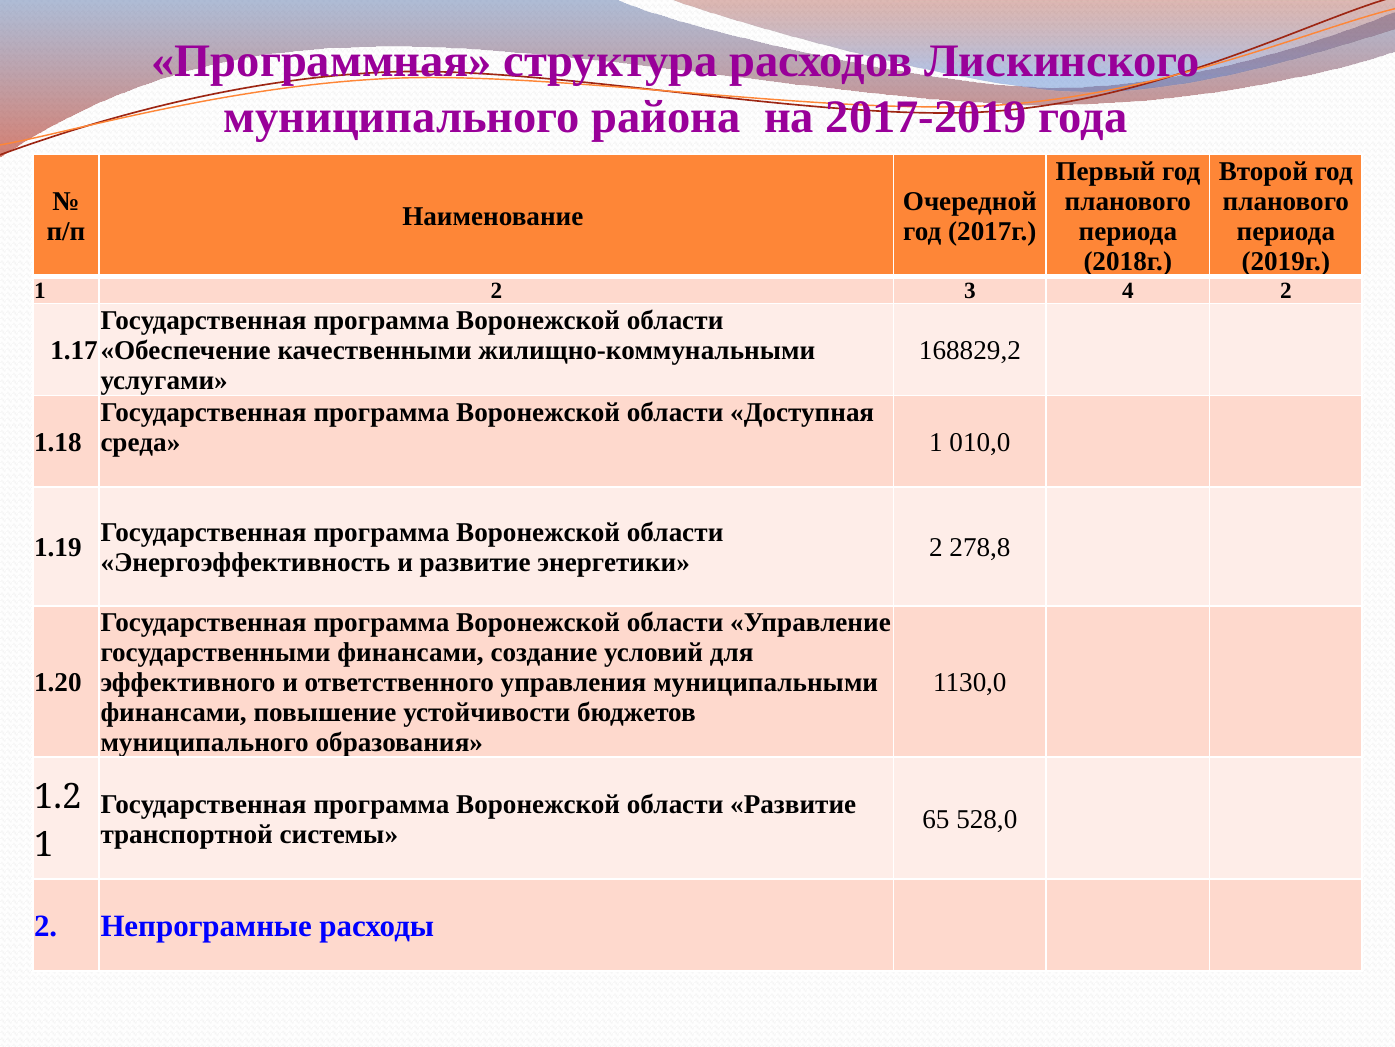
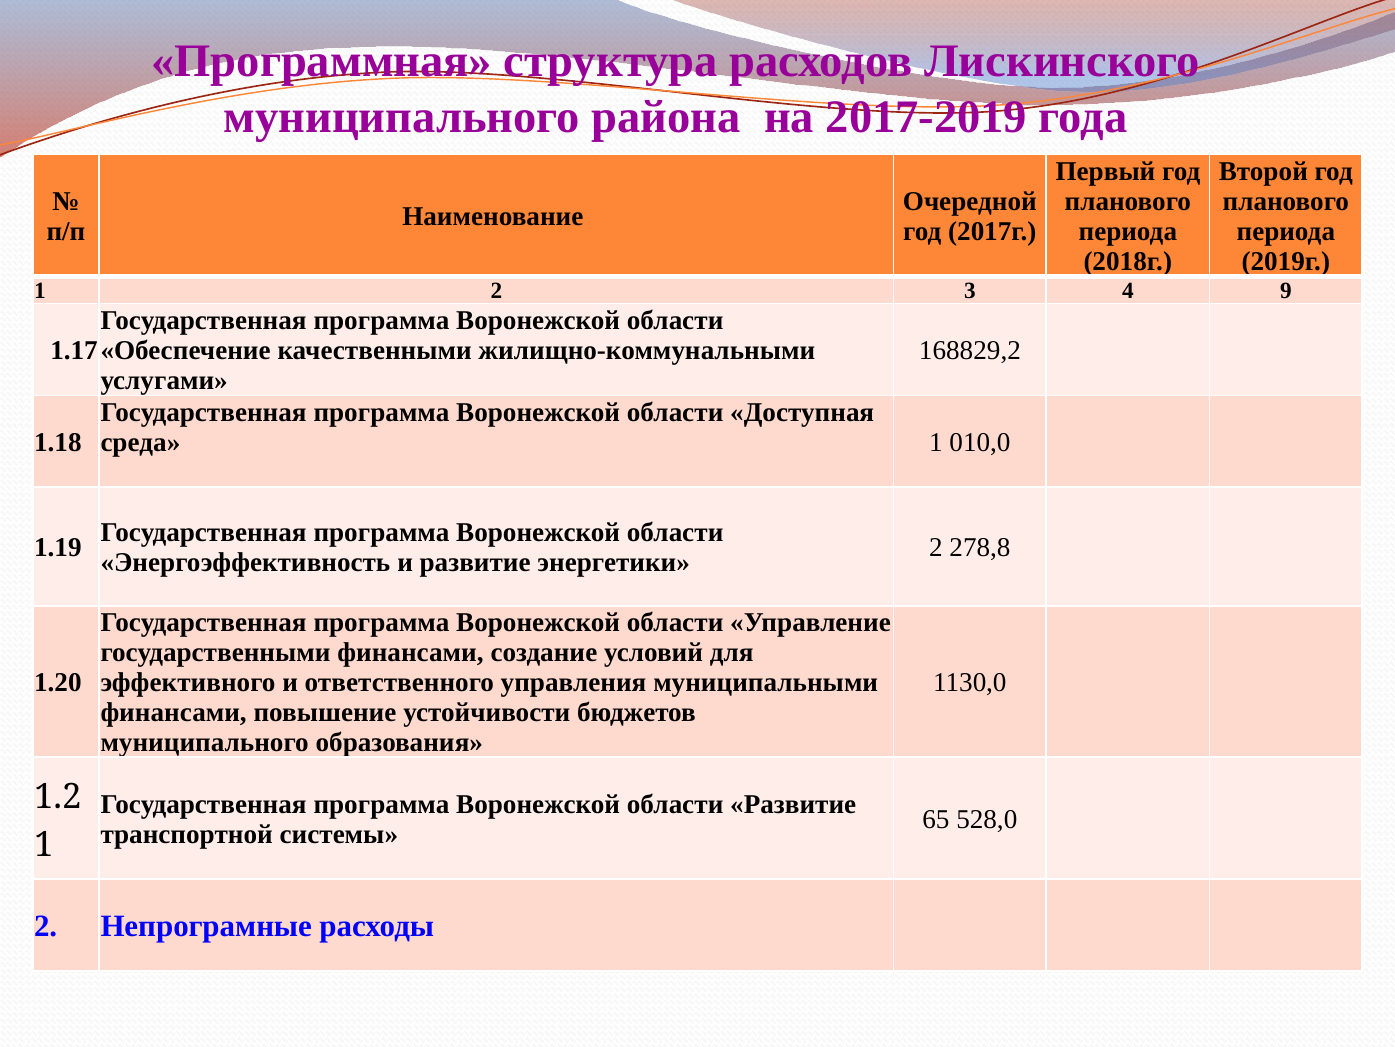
4 2: 2 -> 9 (1286, 291)
